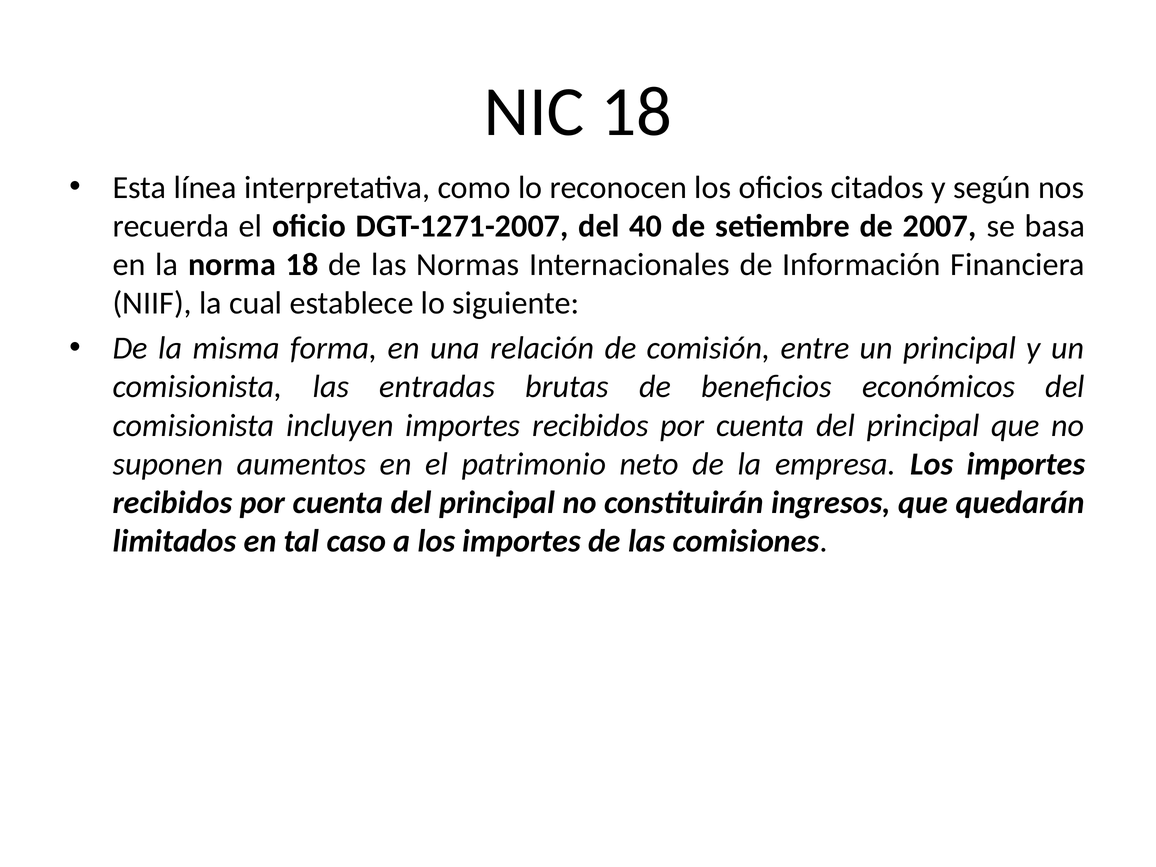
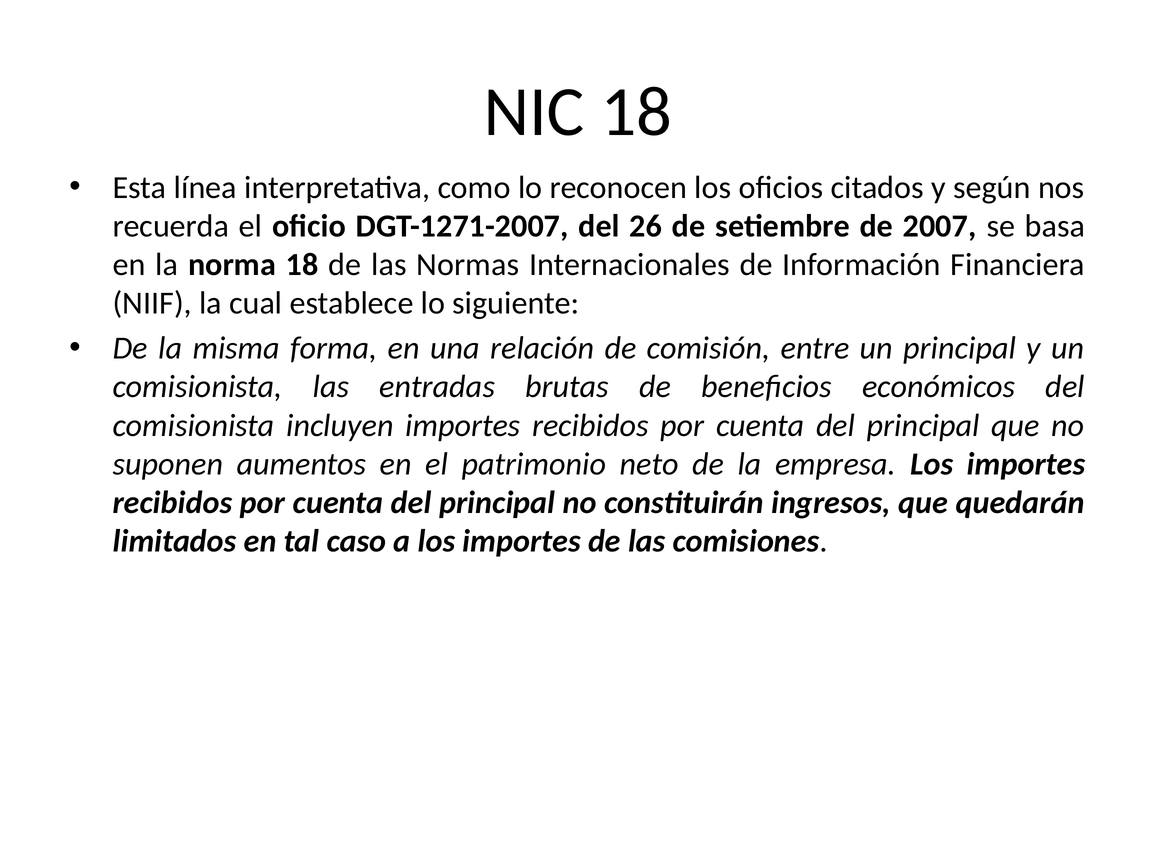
40: 40 -> 26 (646, 226)
